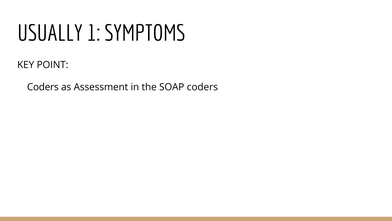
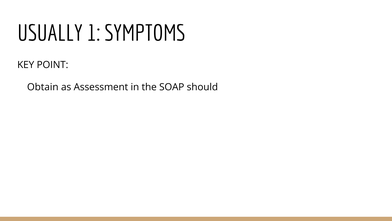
Coders: Coders -> Obtain (43, 87)
SOAP coders: coders -> should (202, 87)
